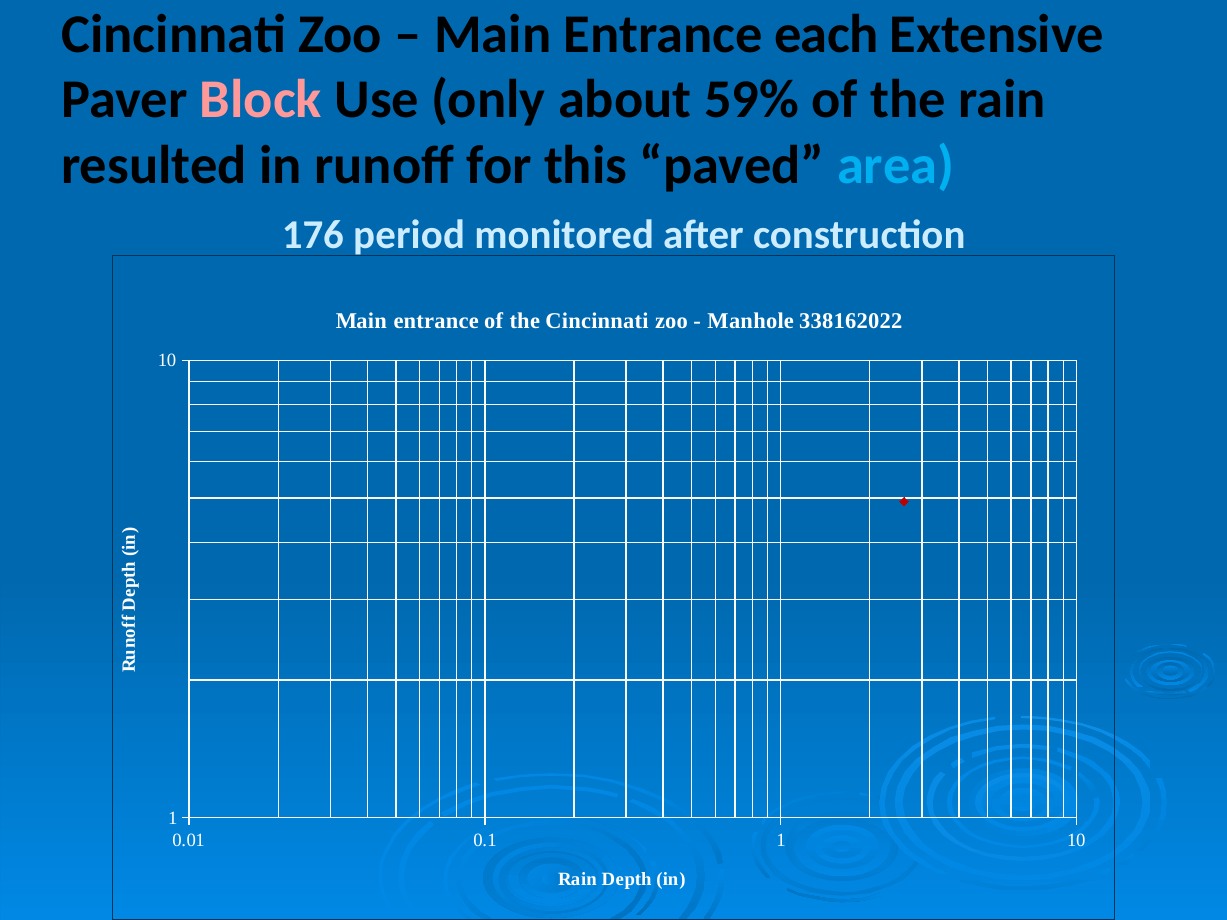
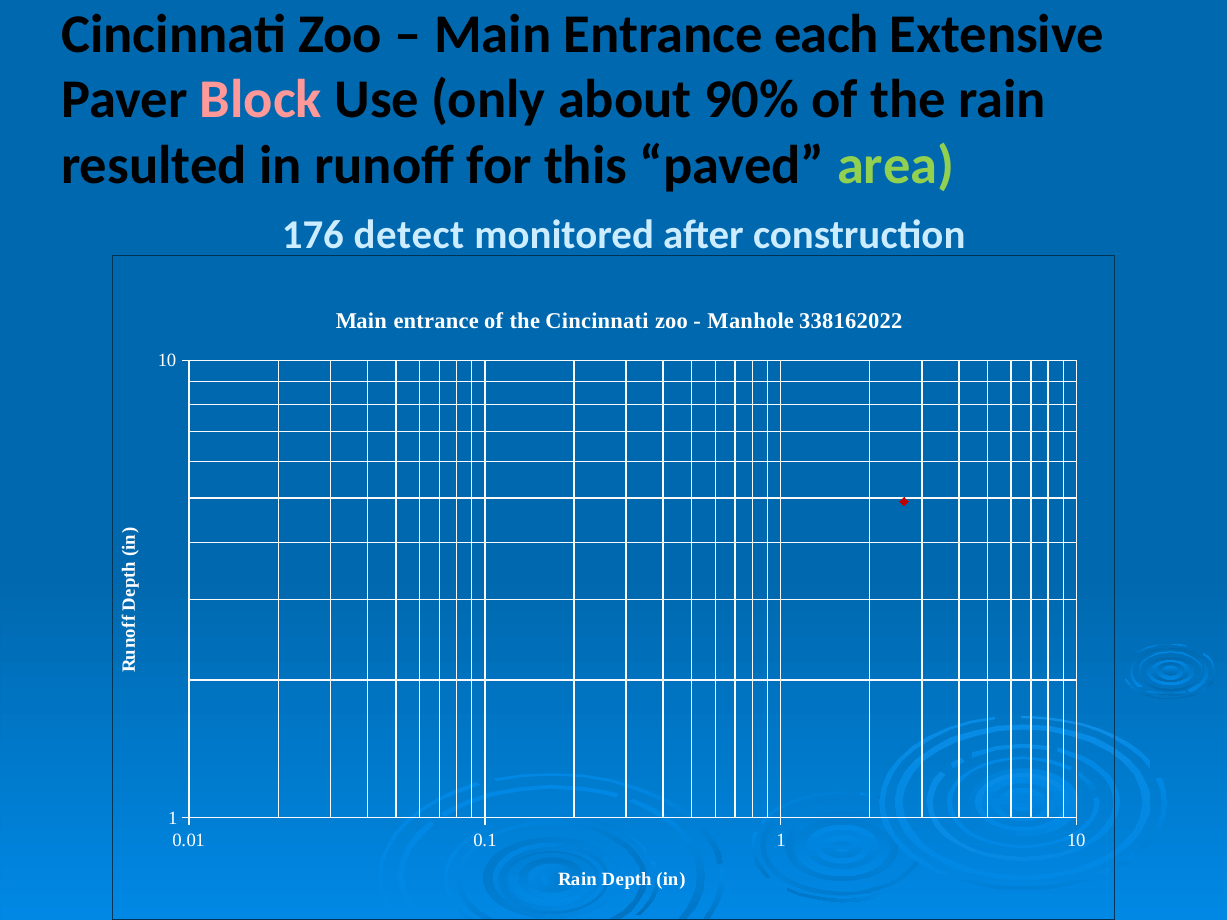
59%: 59% -> 90% (752, 100)
area colour: light blue -> light green (896, 165)
period: period -> detect (409, 235)
